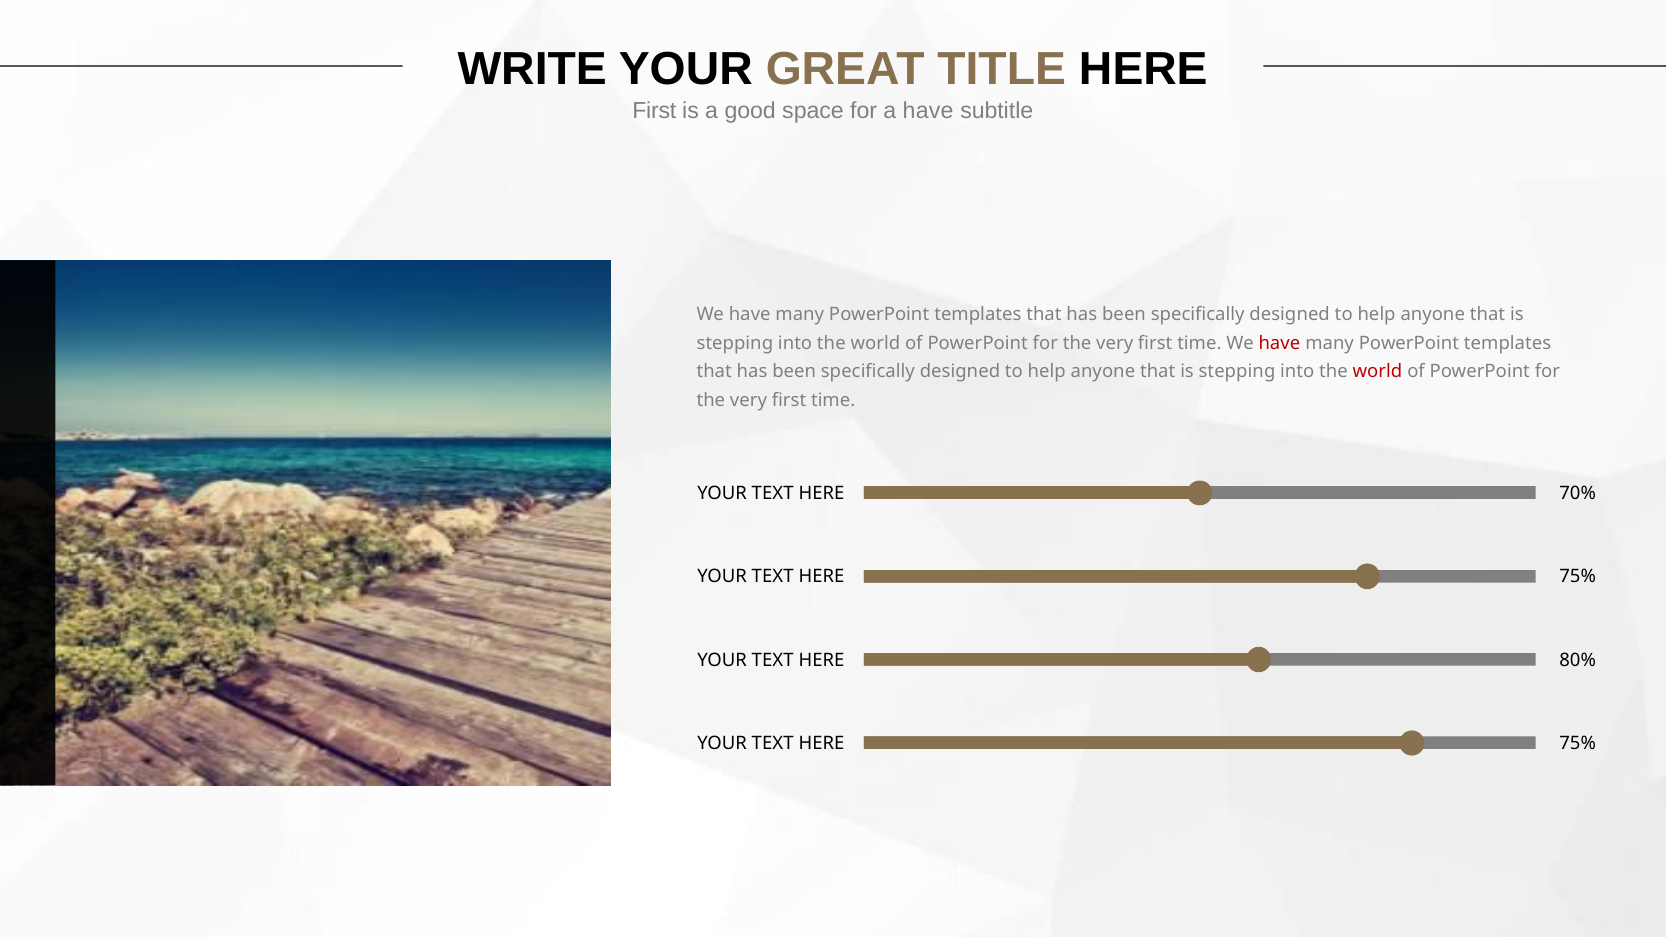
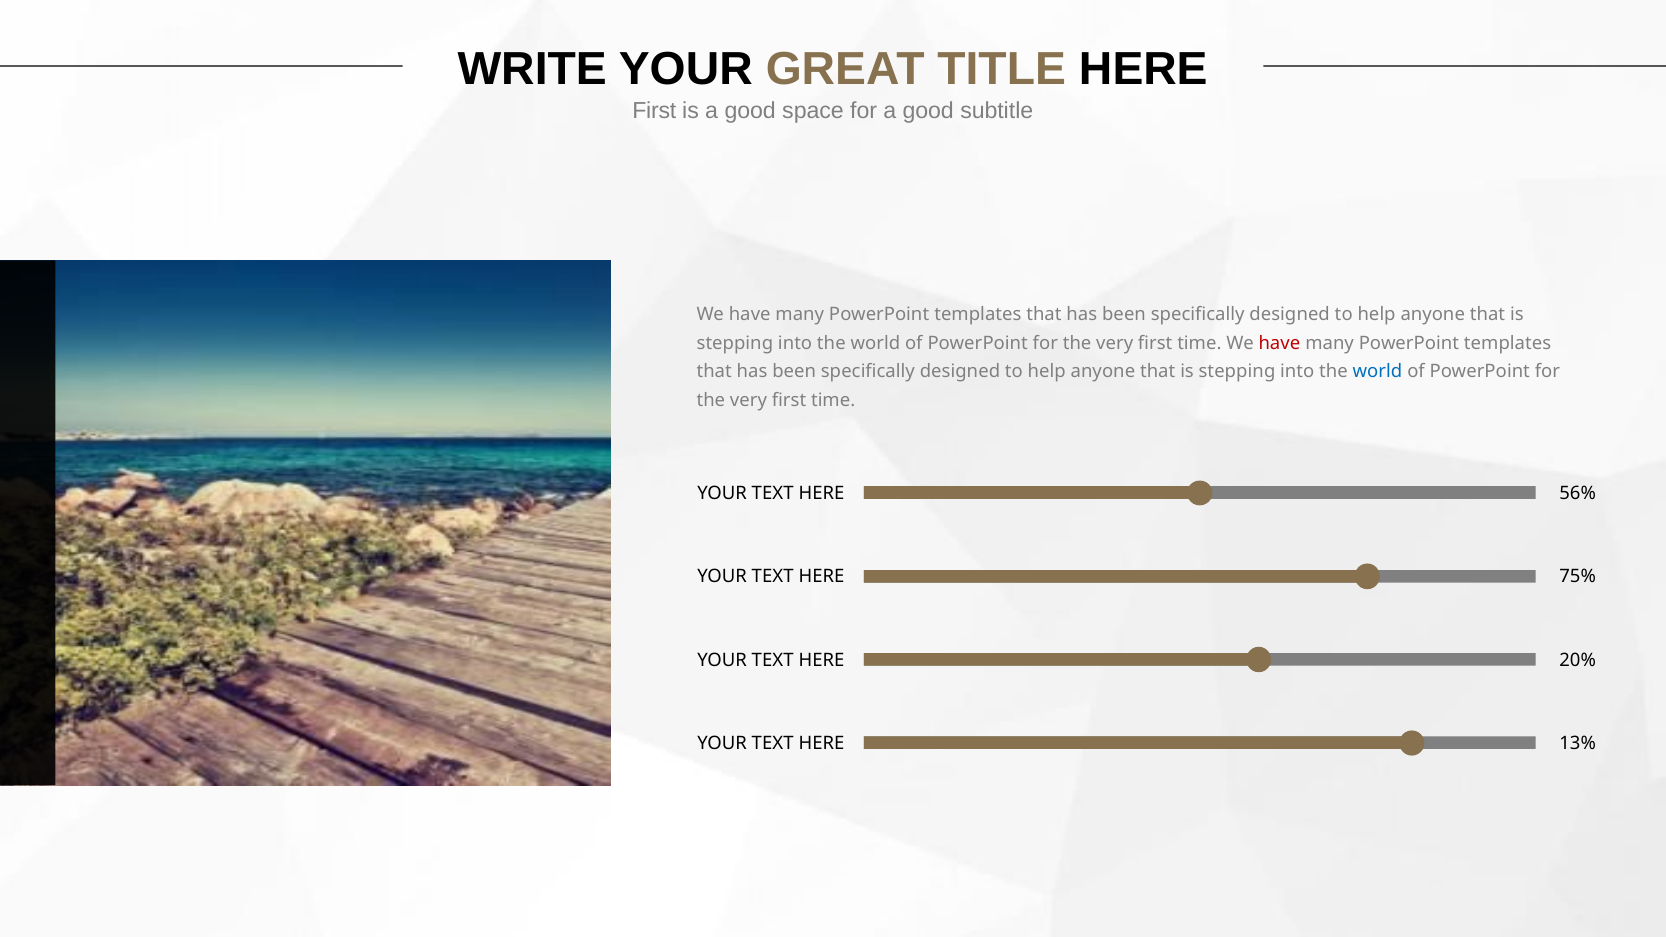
for a have: have -> good (928, 111)
world colour: red -> blue (1377, 372)
70%: 70% -> 56% (1578, 493)
80%: 80% -> 20% (1578, 660)
75%: 75% -> 13% (1578, 743)
